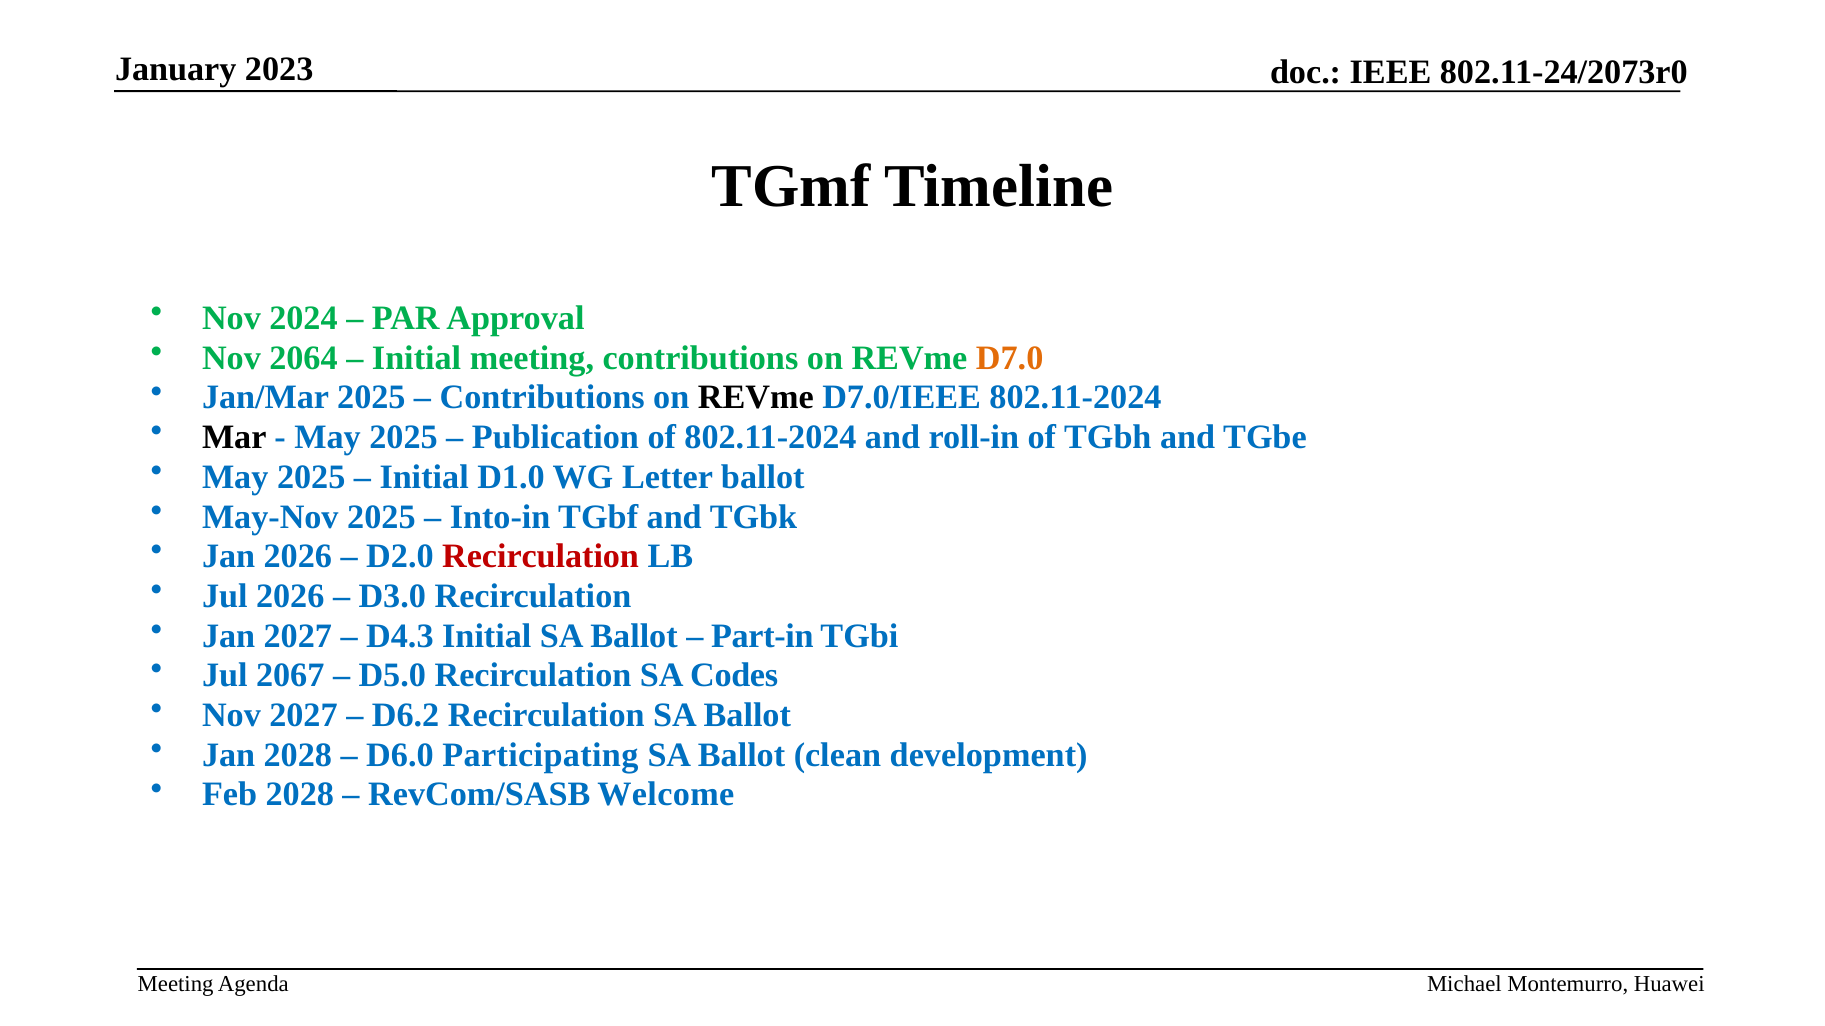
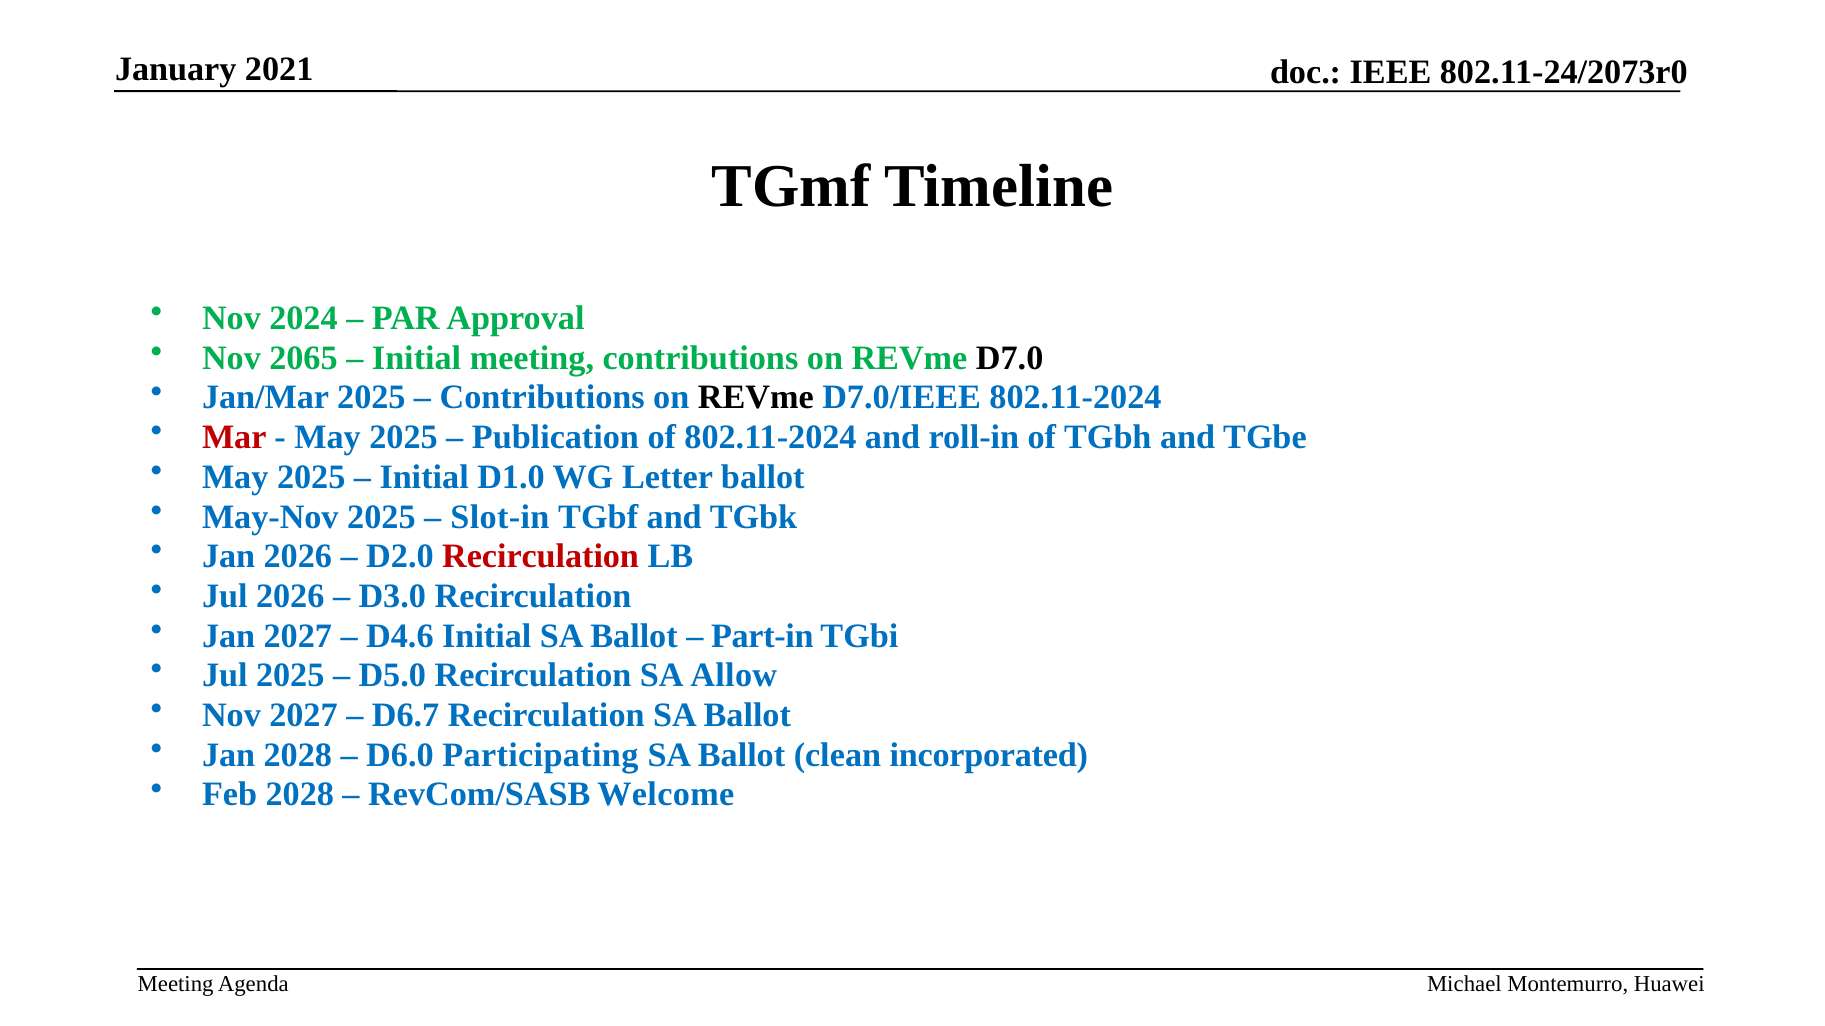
2023: 2023 -> 2021 (279, 69)
2064: 2064 -> 2065 (303, 358)
D7.0 colour: orange -> black (1010, 358)
Mar colour: black -> red (234, 438)
Into-in: Into-in -> Slot-in (500, 517)
D4.3: D4.3 -> D4.6 (400, 636)
Jul 2067: 2067 -> 2025 (290, 676)
Codes: Codes -> Allow (734, 676)
D6.2: D6.2 -> D6.7 (406, 716)
development: development -> incorporated (989, 755)
